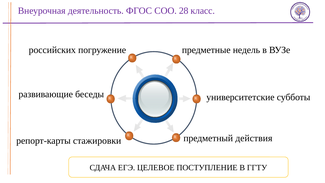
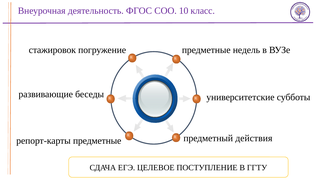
28: 28 -> 10 (184, 11)
российских: российских -> стажировок (52, 50)
репорт-карты стажировки: стажировки -> предметные (97, 140)
